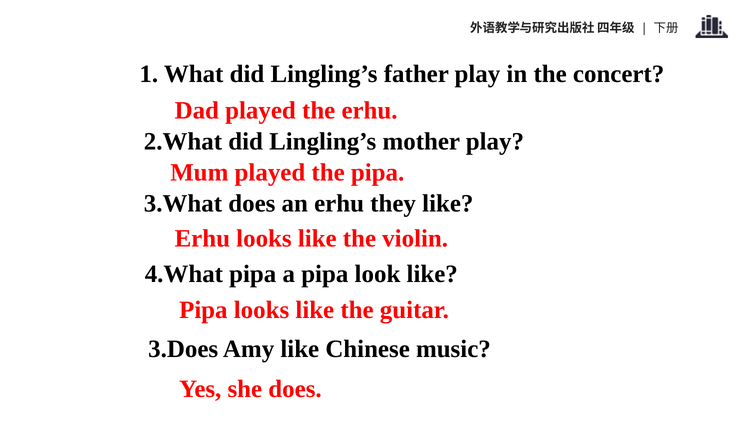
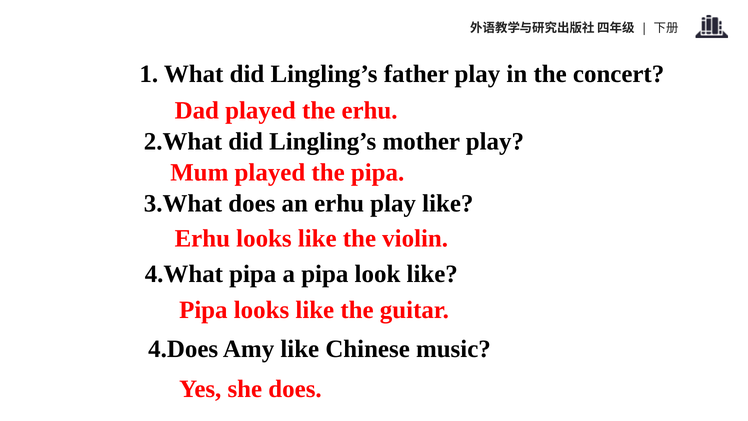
erhu they: they -> play (393, 203)
3.Does: 3.Does -> 4.Does (183, 349)
